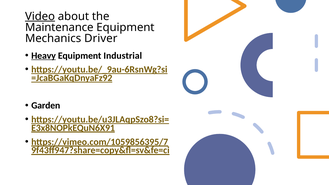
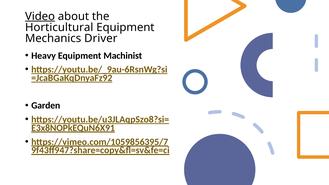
Maintenance: Maintenance -> Horticultural (59, 27)
Heavy underline: present -> none (44, 56)
Industrial: Industrial -> Machinist (123, 56)
